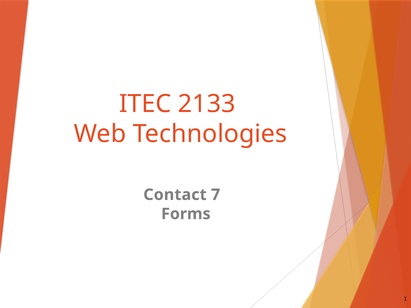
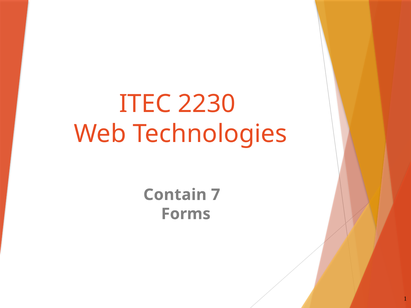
2133: 2133 -> 2230 (207, 104)
Contact: Contact -> Contain (175, 195)
